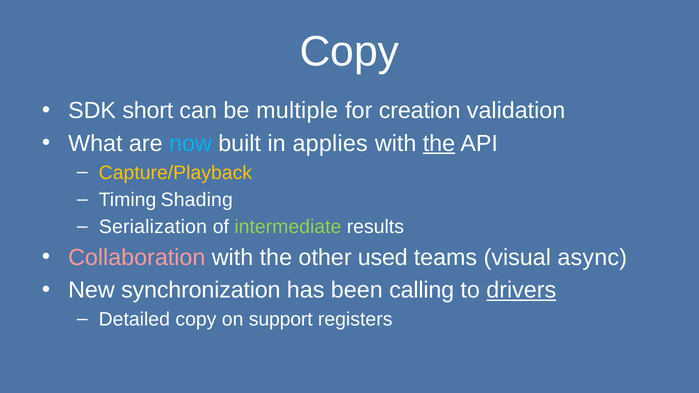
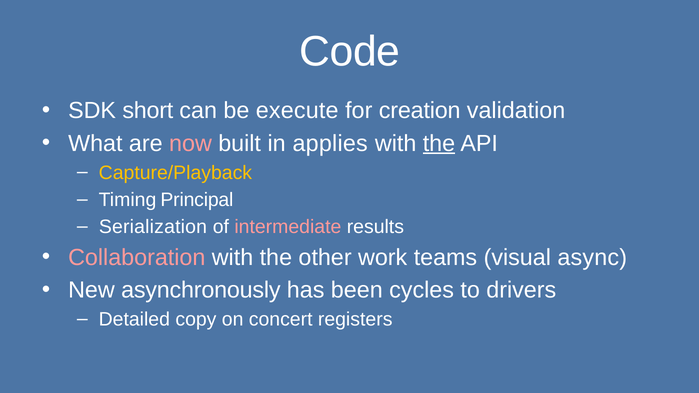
Copy: Copy -> Code (350, 52)
multiple: multiple -> execute (297, 111)
now colour: light blue -> pink (190, 143)
Shading: Shading -> Principal (197, 200)
intermediate colour: light green -> pink (288, 227)
used: used -> work (383, 258)
synchronization: synchronization -> asynchronously (201, 290)
calling: calling -> cycles (422, 290)
drivers underline: present -> none (521, 290)
support: support -> concert (281, 320)
